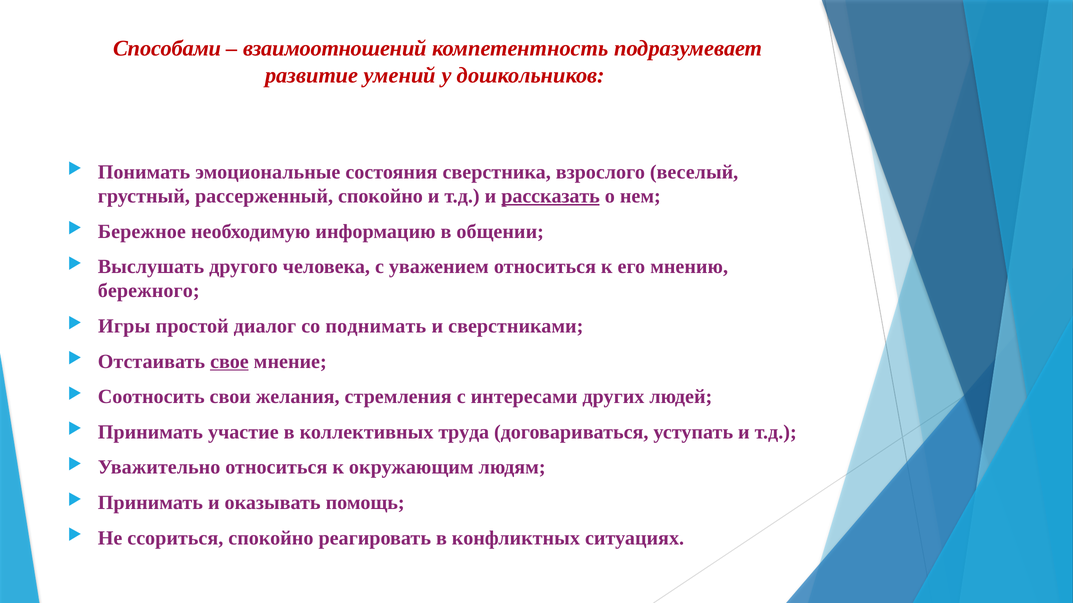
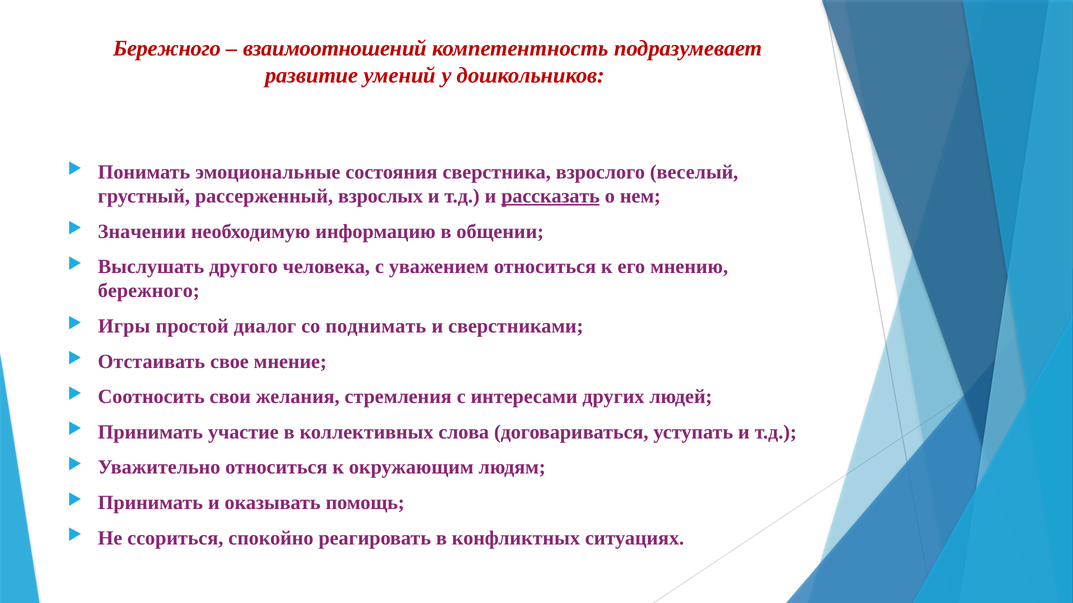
Способами: Способами -> Бережного (167, 49)
рассерженный спокойно: спокойно -> взрослых (381, 196)
Бережное: Бережное -> Значении (142, 232)
свое underline: present -> none (229, 362)
труда: труда -> слова (464, 432)
